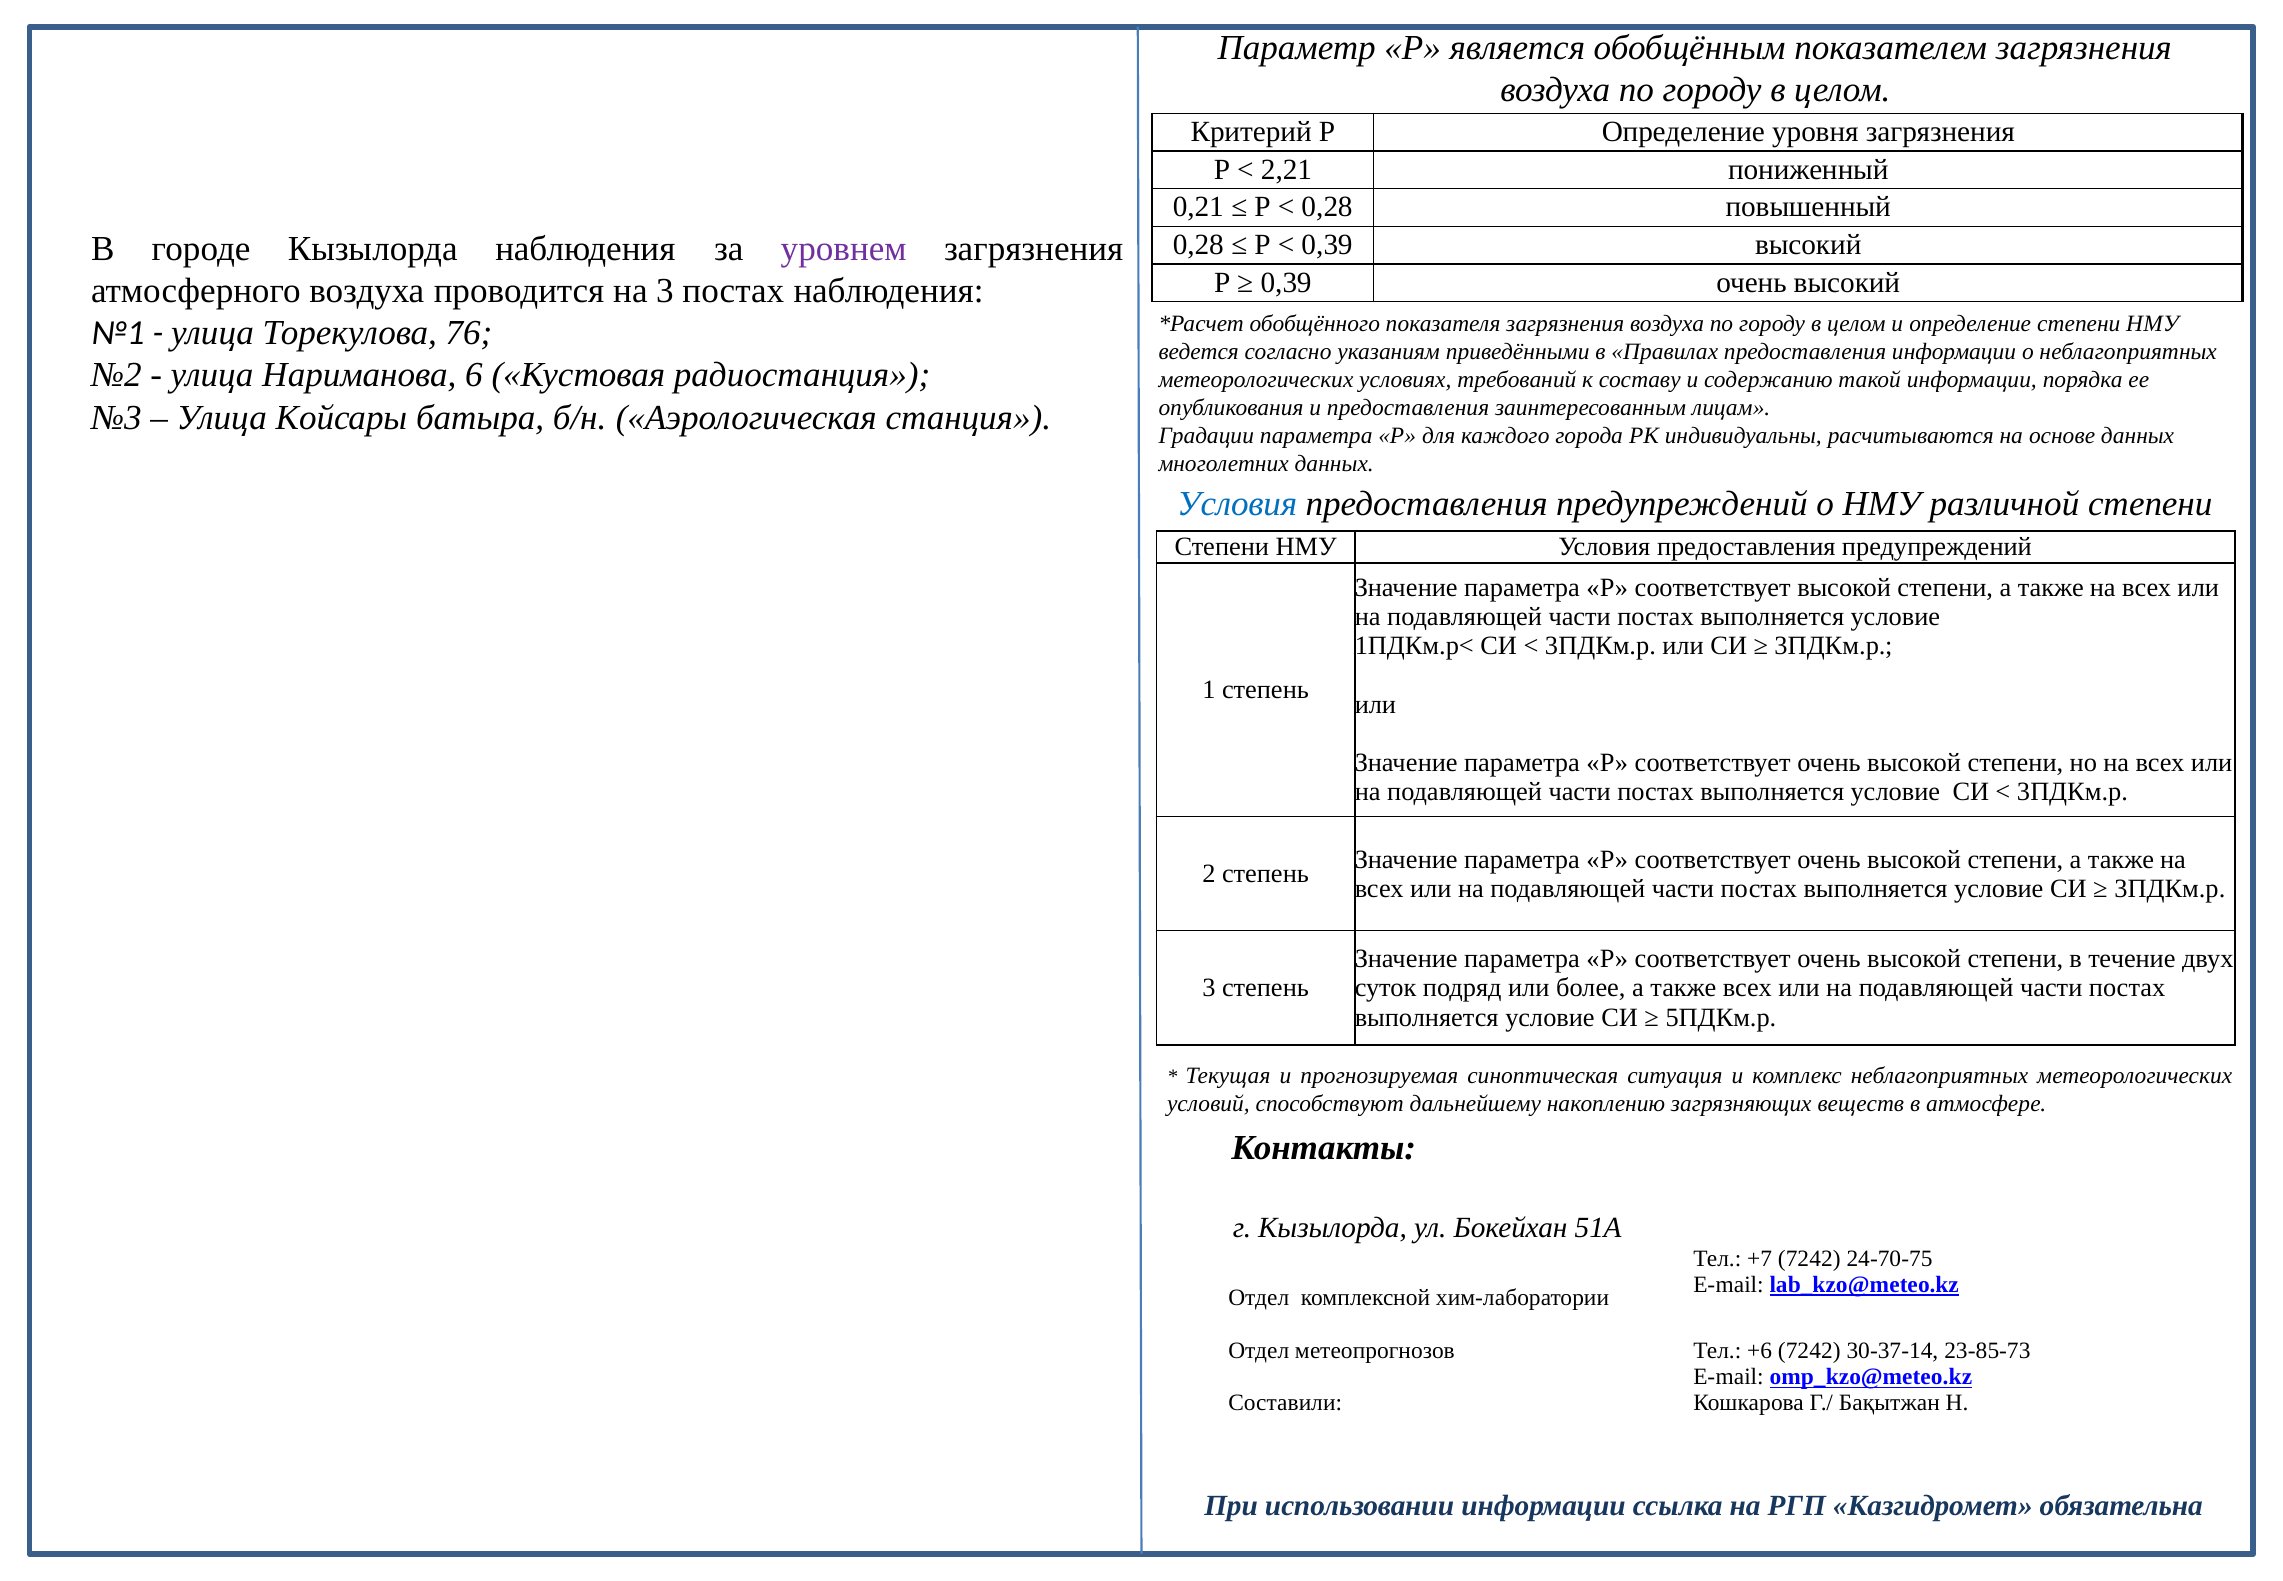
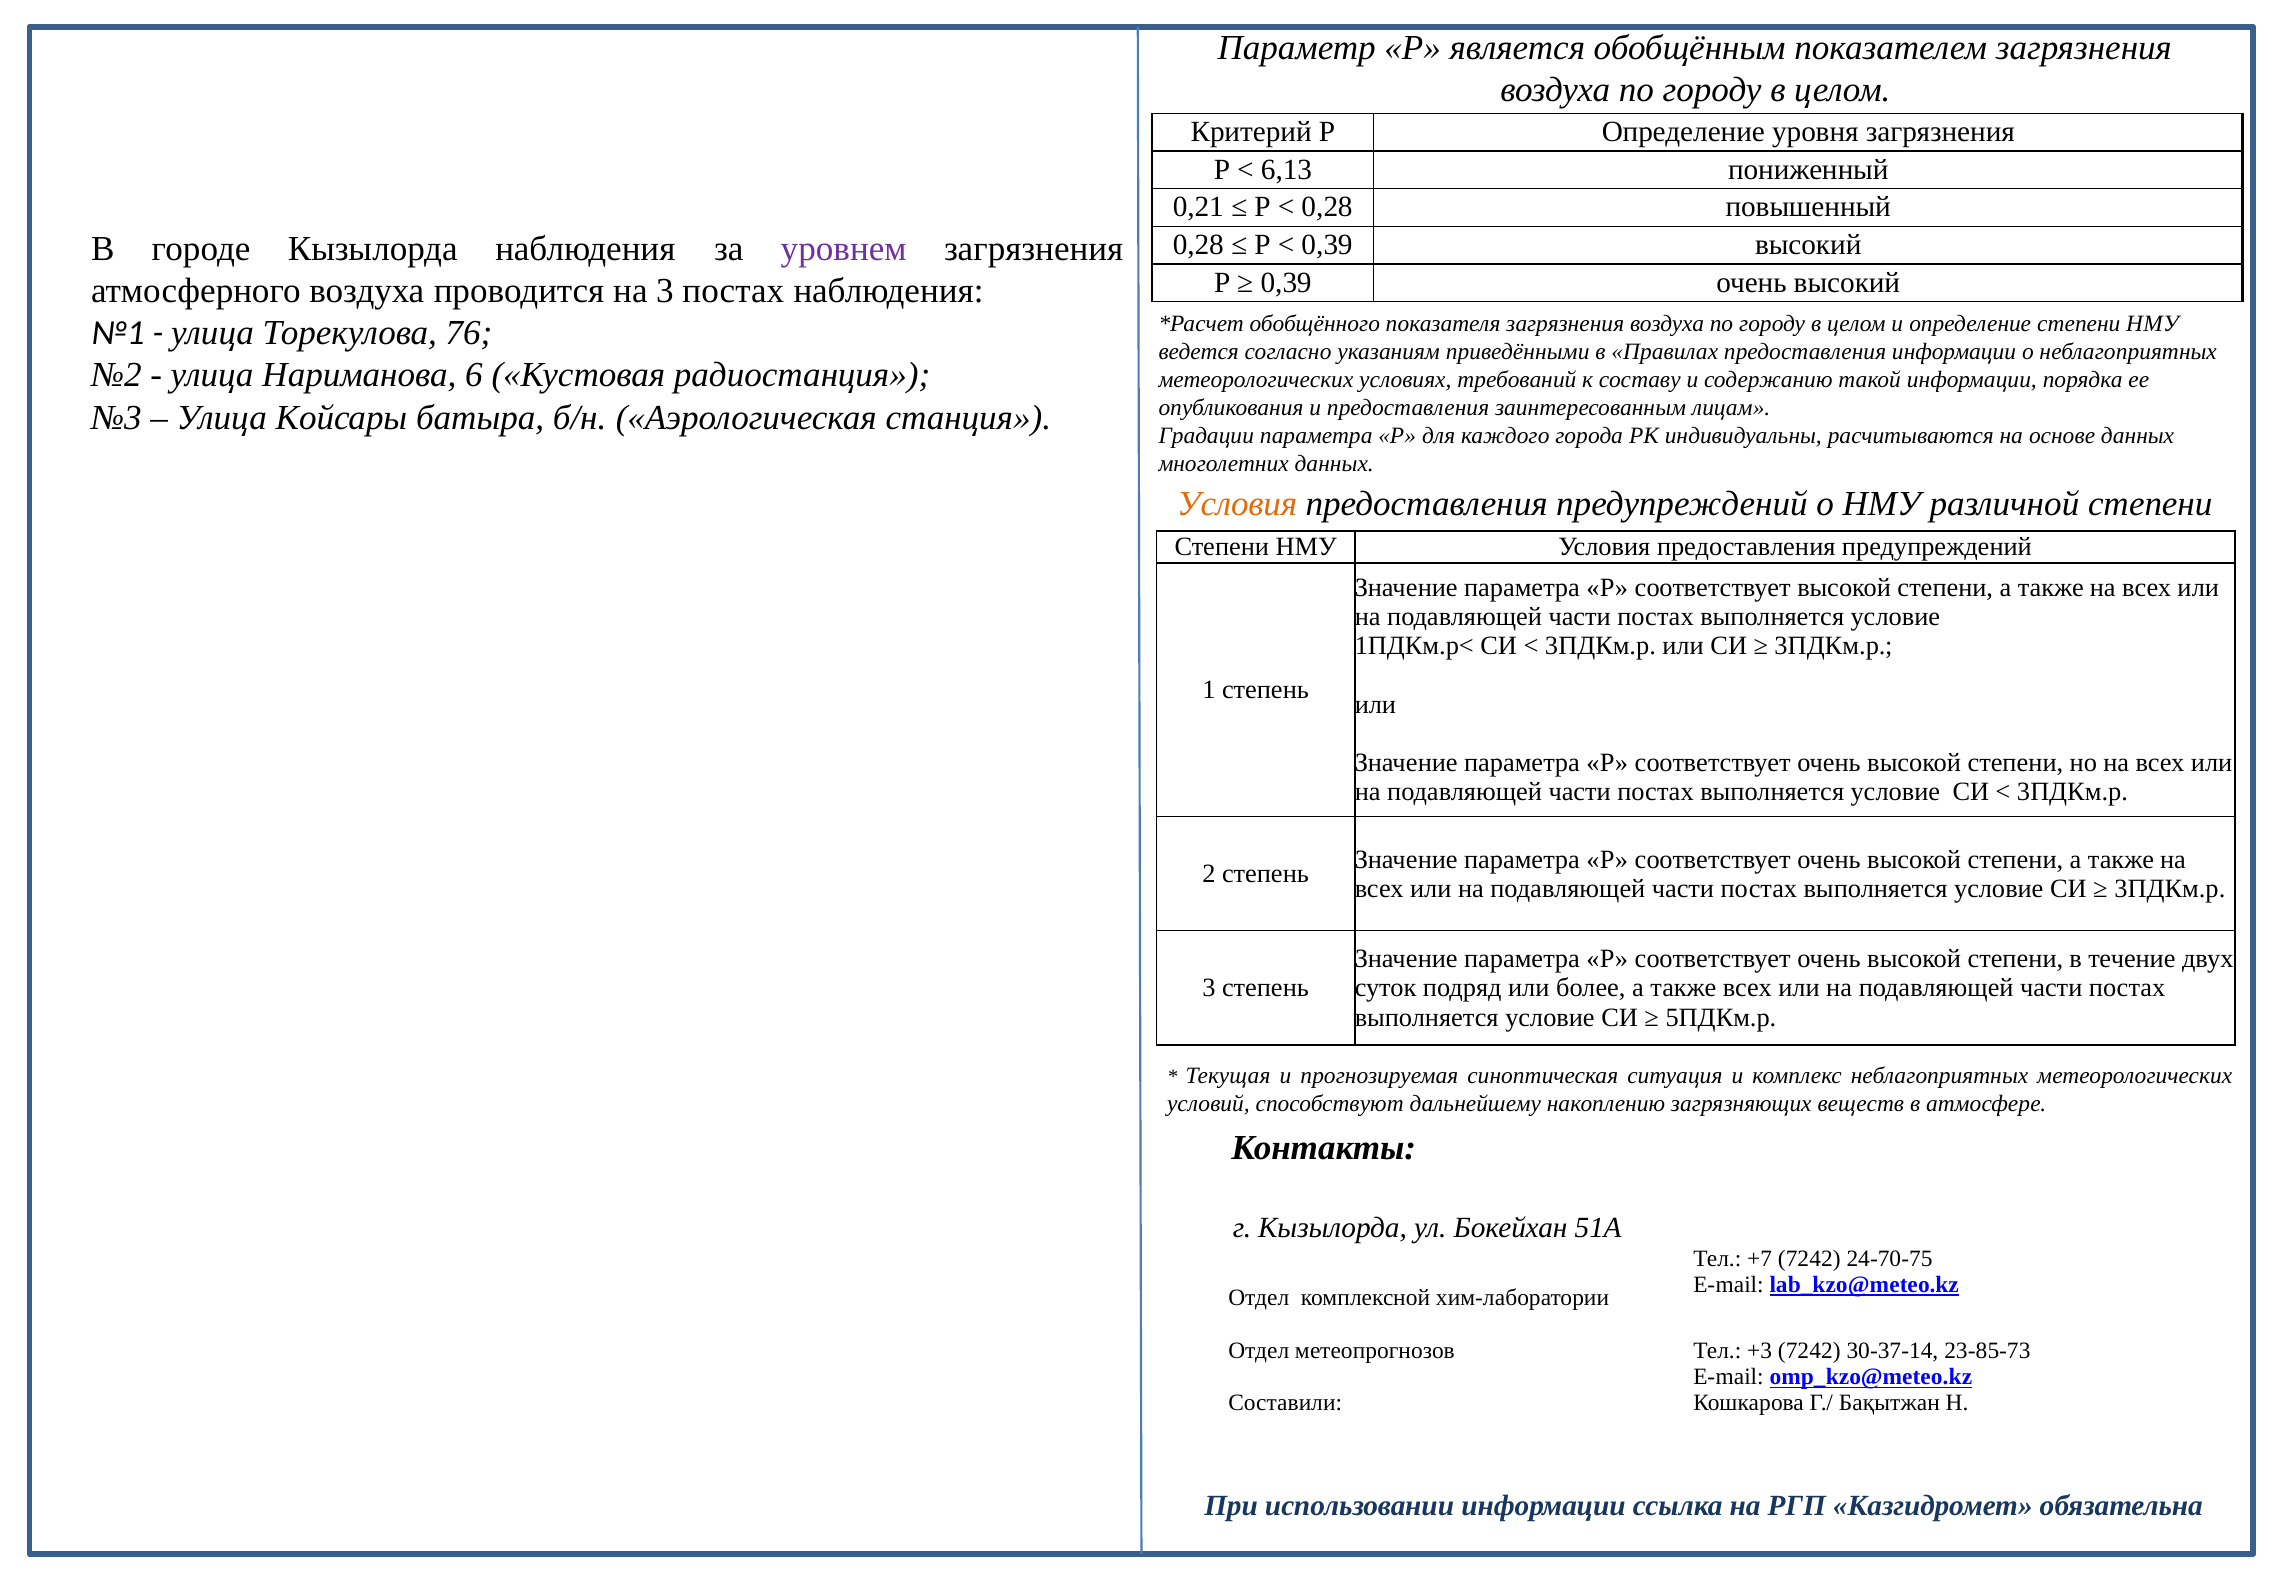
2,21: 2,21 -> 6,13 (1286, 170)
Условия colour: blue -> orange (1237, 504)
+6: +6 -> +3 (1760, 1351)
